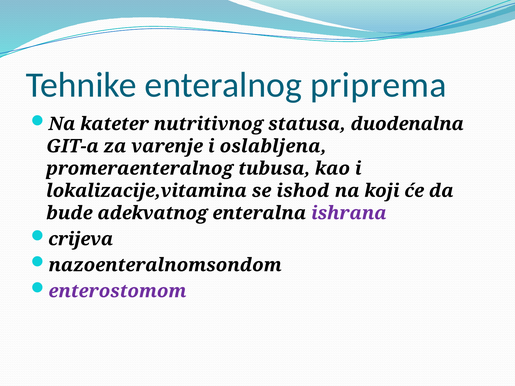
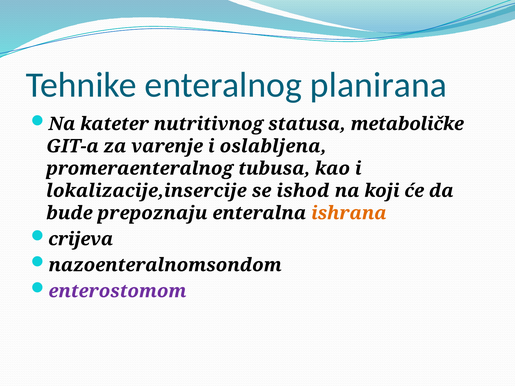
priprema: priprema -> planirana (378, 85)
duodenalna: duodenalna -> metaboličke (407, 124)
lokalizacije,vitamina: lokalizacije,vitamina -> lokalizacije,insercije (146, 191)
adekvatnog: adekvatnog -> prepoznaju (152, 213)
ishrana colour: purple -> orange (349, 213)
